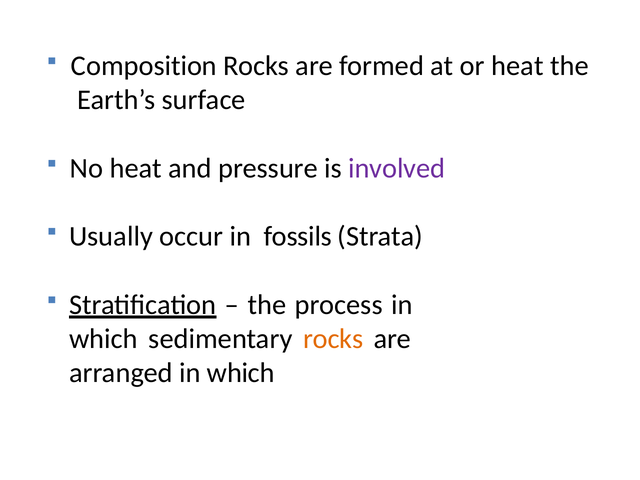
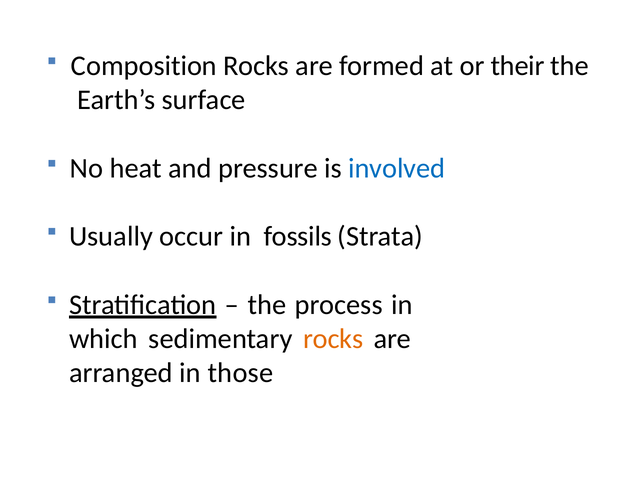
or heat: heat -> their (518, 66)
involved colour: purple -> blue (397, 168)
arranged in which: which -> those (240, 373)
